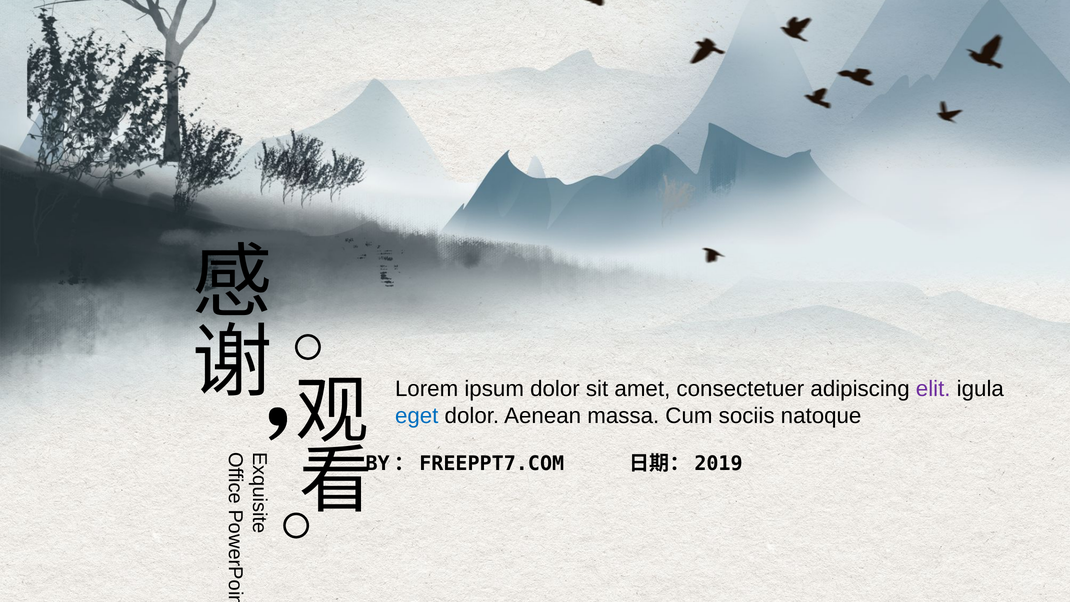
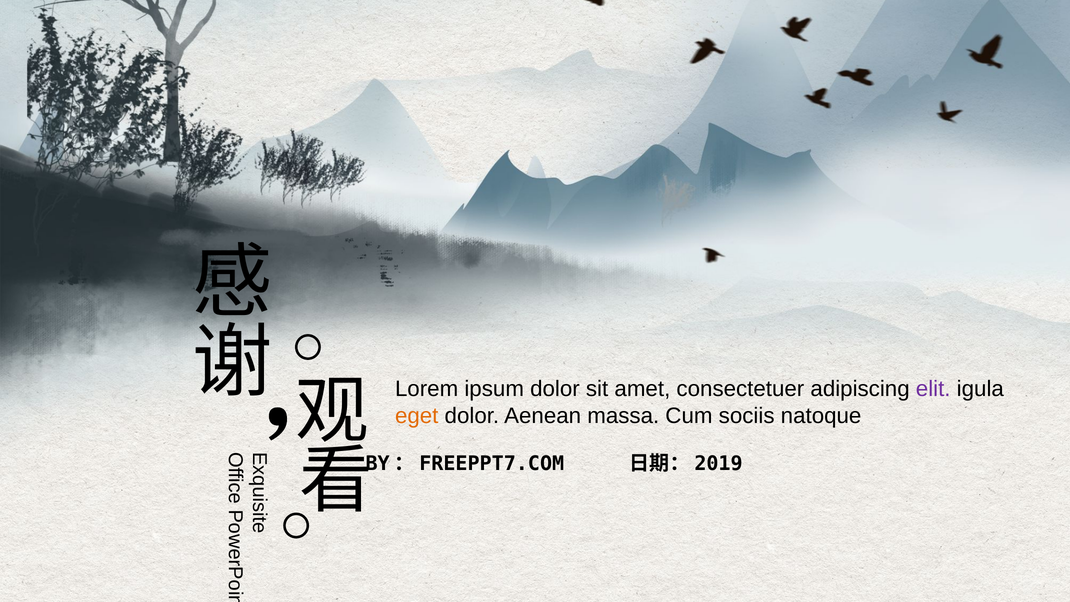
eget colour: blue -> orange (417, 416)
